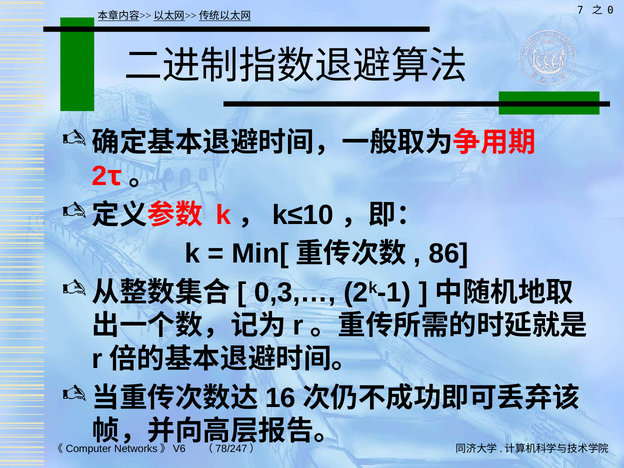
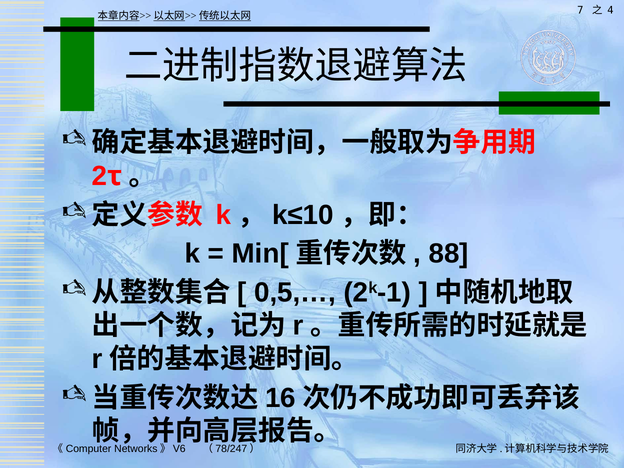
0: 0 -> 4 (610, 10)
86: 86 -> 88 (449, 254)
0,3,…: 0,3,… -> 0,5,… (295, 293)
